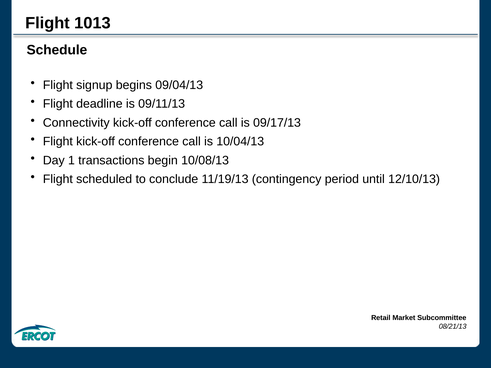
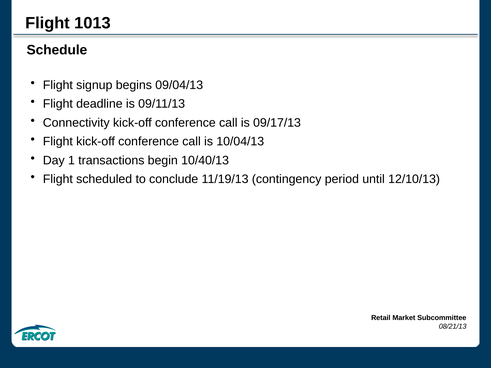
10/08/13: 10/08/13 -> 10/40/13 (205, 160)
